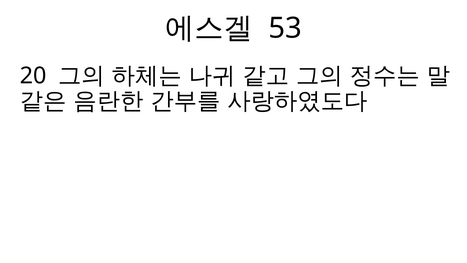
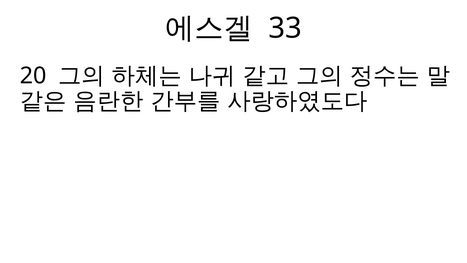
53: 53 -> 33 (285, 28)
